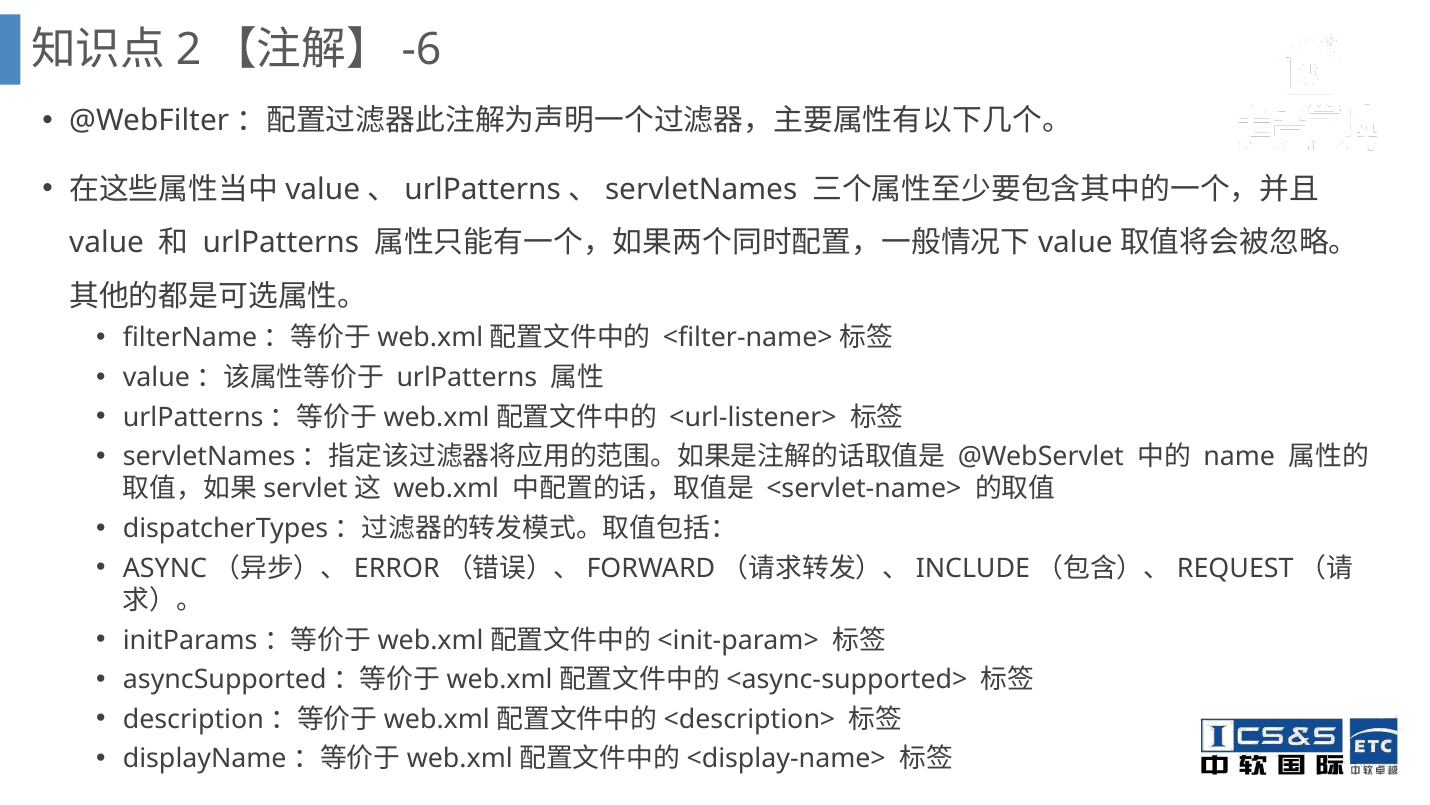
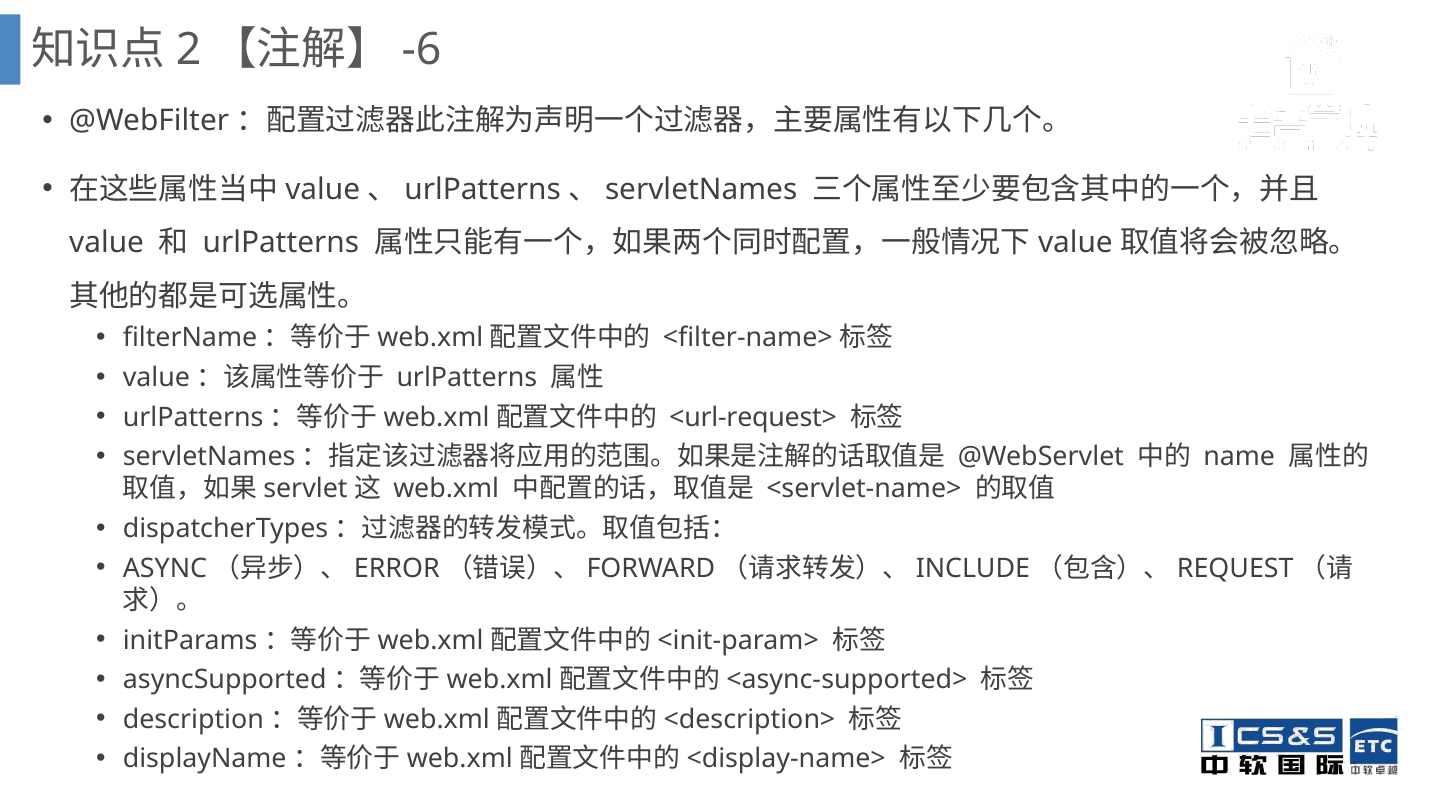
<url-listener>: <url-listener> -> <url-request> (753, 417)
